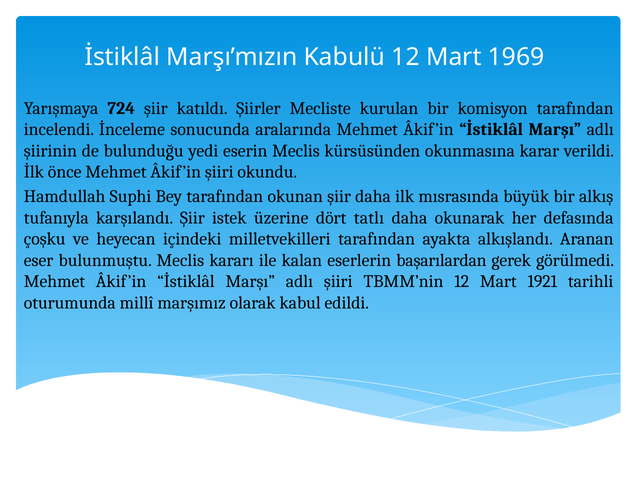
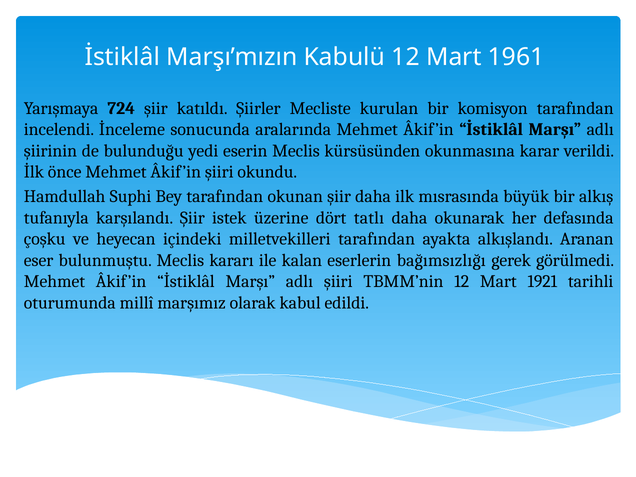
1969: 1969 -> 1961 (516, 57)
başarılardan: başarılardan -> bağımsızlığı (441, 260)
